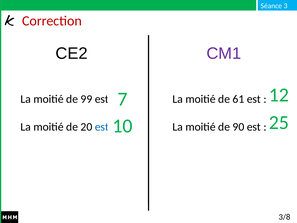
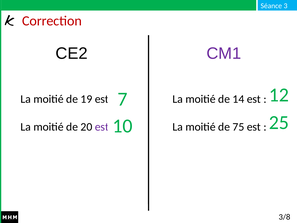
99: 99 -> 19 (86, 99)
61: 61 -> 14 (238, 99)
est colour: blue -> purple (102, 127)
90: 90 -> 75 (238, 127)
